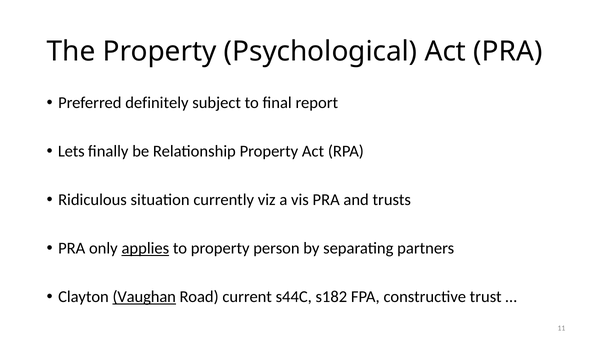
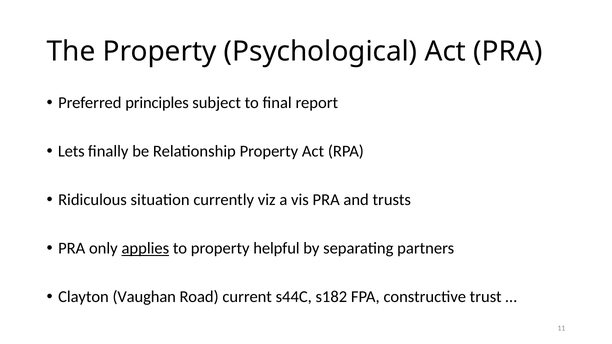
definitely: definitely -> principles (157, 103)
person: person -> helpful (276, 248)
Vaughan underline: present -> none (144, 297)
